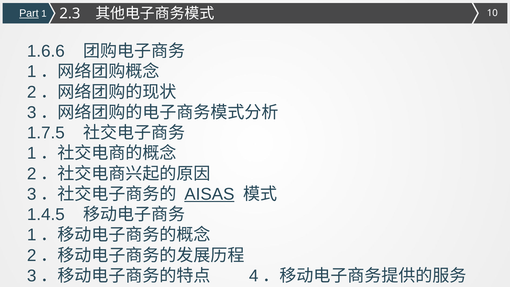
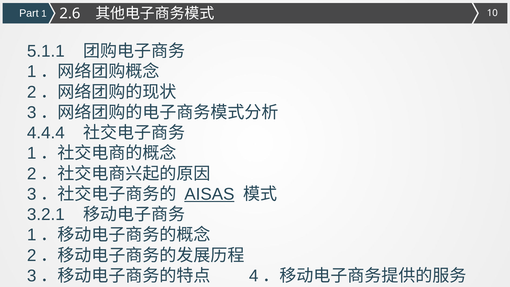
Part underline: present -> none (29, 13)
2.3: 2.3 -> 2.6 (70, 14)
1.6.6: 1.6.6 -> 5.1.1 (46, 51)
1.7.5: 1.7.5 -> 4.4.4 (46, 133)
1.4.5: 1.4.5 -> 3.2.1 (46, 214)
